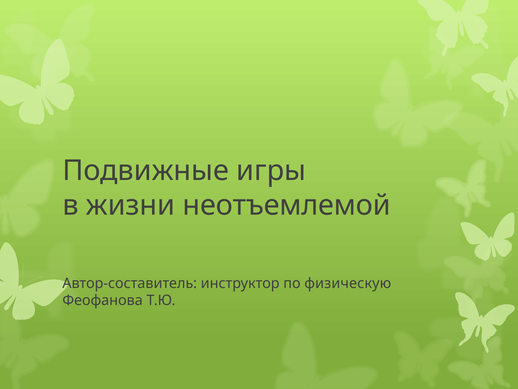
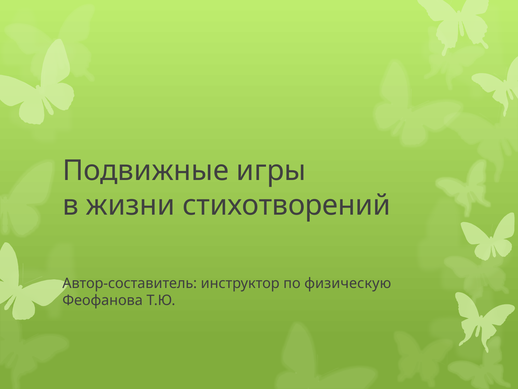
неотъемлемой: неотъемлемой -> стихотворений (287, 205)
